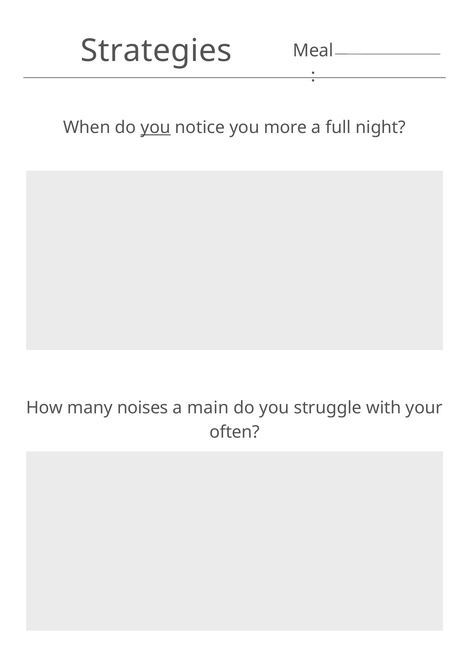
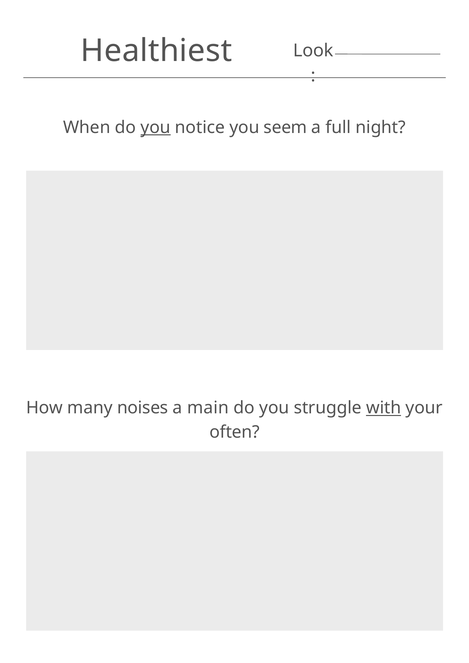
Strategies: Strategies -> Healthiest (156, 51)
Meal: Meal -> Look (313, 51)
more: more -> seem (285, 128)
with underline: none -> present (384, 408)
